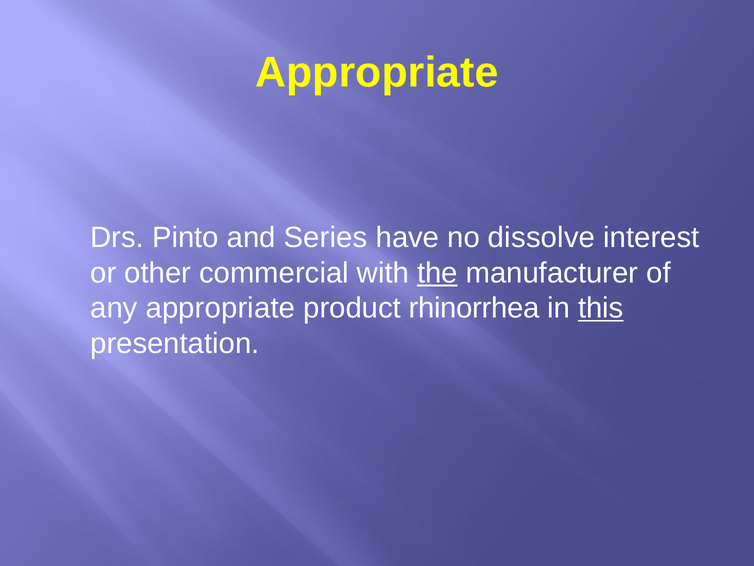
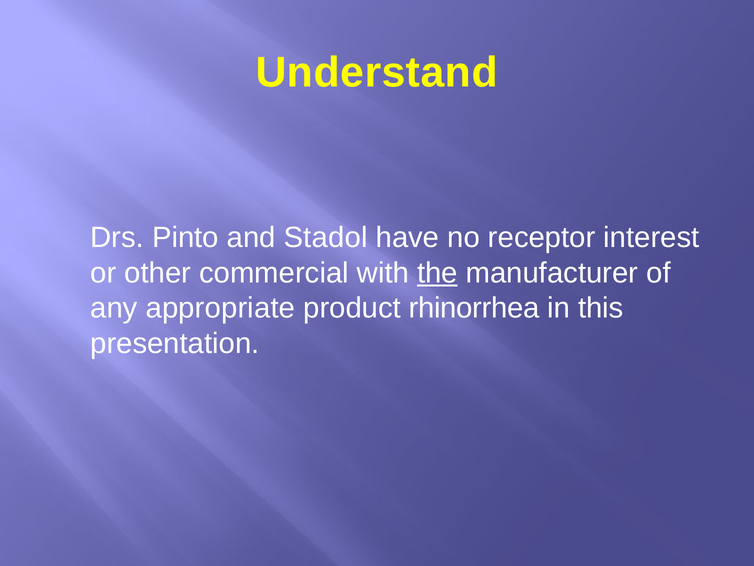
Appropriate: Appropriate -> Understand (377, 73)
Series: Series -> Stadol (326, 237)
dissolve: dissolve -> receptor (542, 237)
this underline: present -> none (601, 308)
